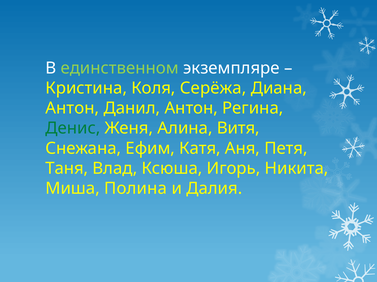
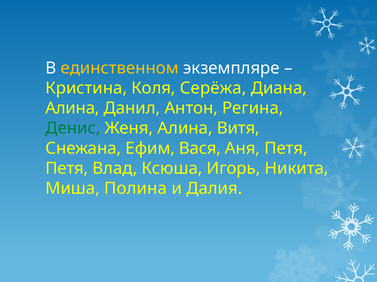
единственном colour: light green -> yellow (120, 68)
Антон: Антон -> Алина (72, 108)
Катя: Катя -> Вася (200, 149)
Таня: Таня -> Петя (67, 169)
